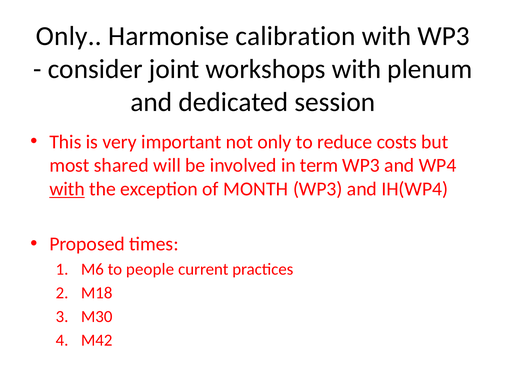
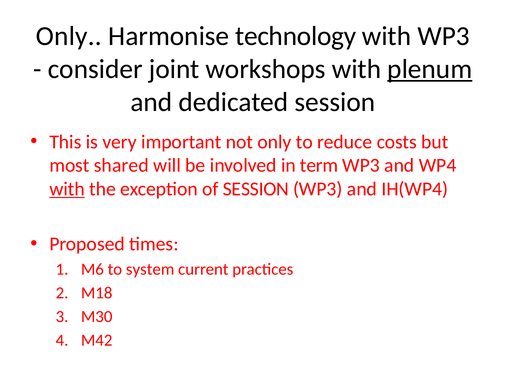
calibration: calibration -> technology (296, 36)
plenum underline: none -> present (430, 69)
of MONTH: MONTH -> SESSION (256, 189)
people: people -> system (150, 269)
